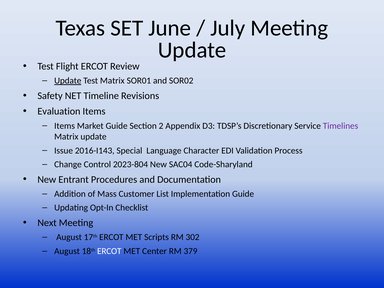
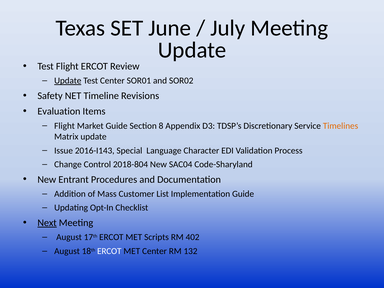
Test Matrix: Matrix -> Center (112, 81)
Items: Items -> Flight (65, 126)
2: 2 -> 8 (161, 126)
Timelines colour: purple -> orange (341, 126)
2023-804: 2023-804 -> 2018-804 (131, 164)
Next underline: none -> present (47, 223)
302: 302 -> 402 (193, 237)
379: 379 -> 132 (191, 251)
